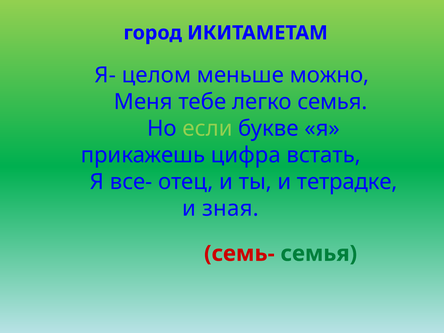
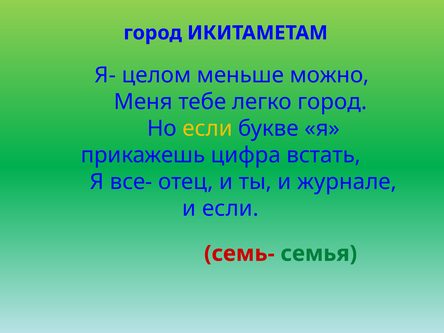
легко семья: семья -> город (332, 102)
если colour: light green -> yellow (208, 129)
тетрадке: тетрадке -> журнале (347, 182)
и зная: зная -> если (230, 209)
